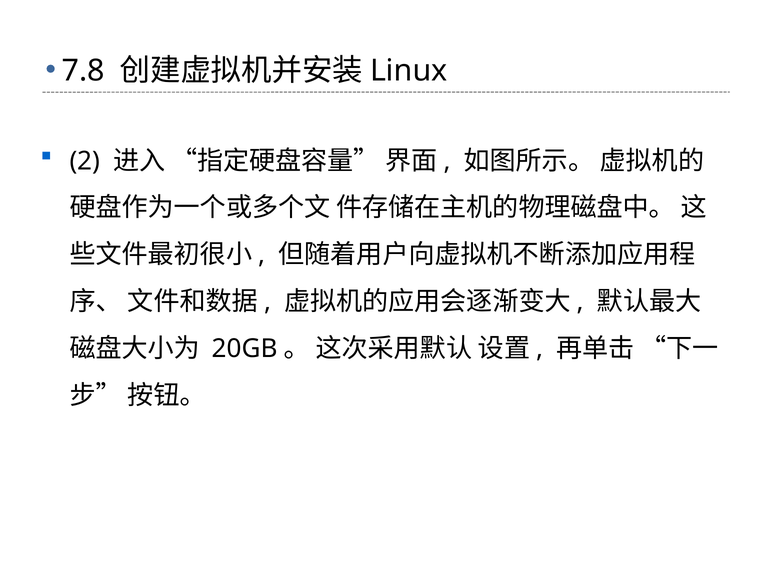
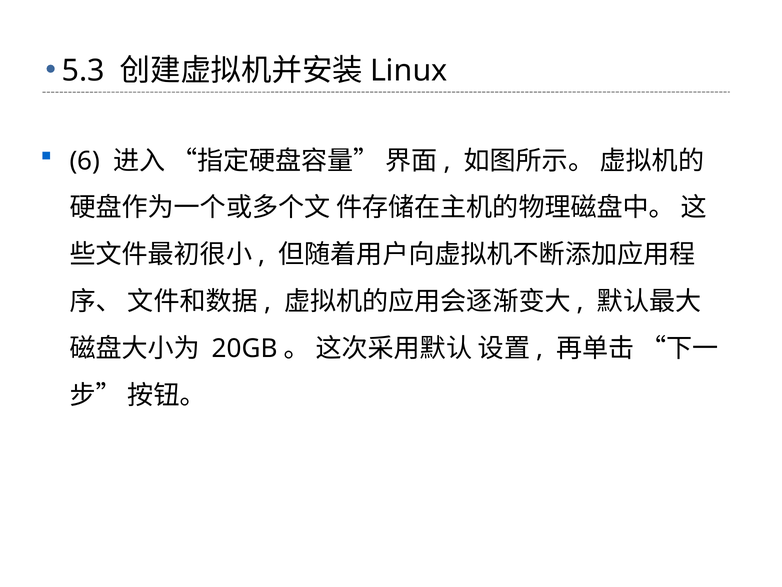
7.8: 7.8 -> 5.3 (83, 71)
2: 2 -> 6 (85, 161)
